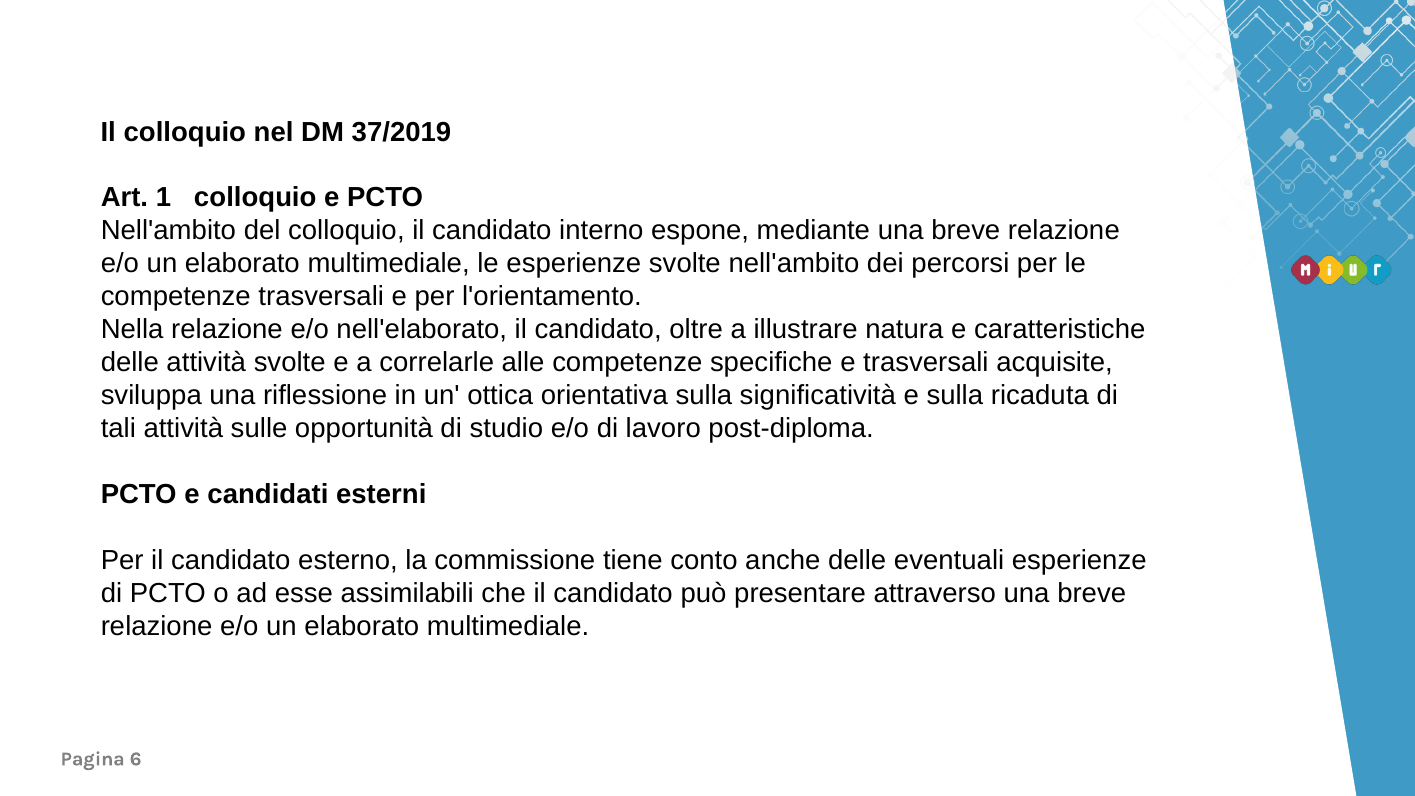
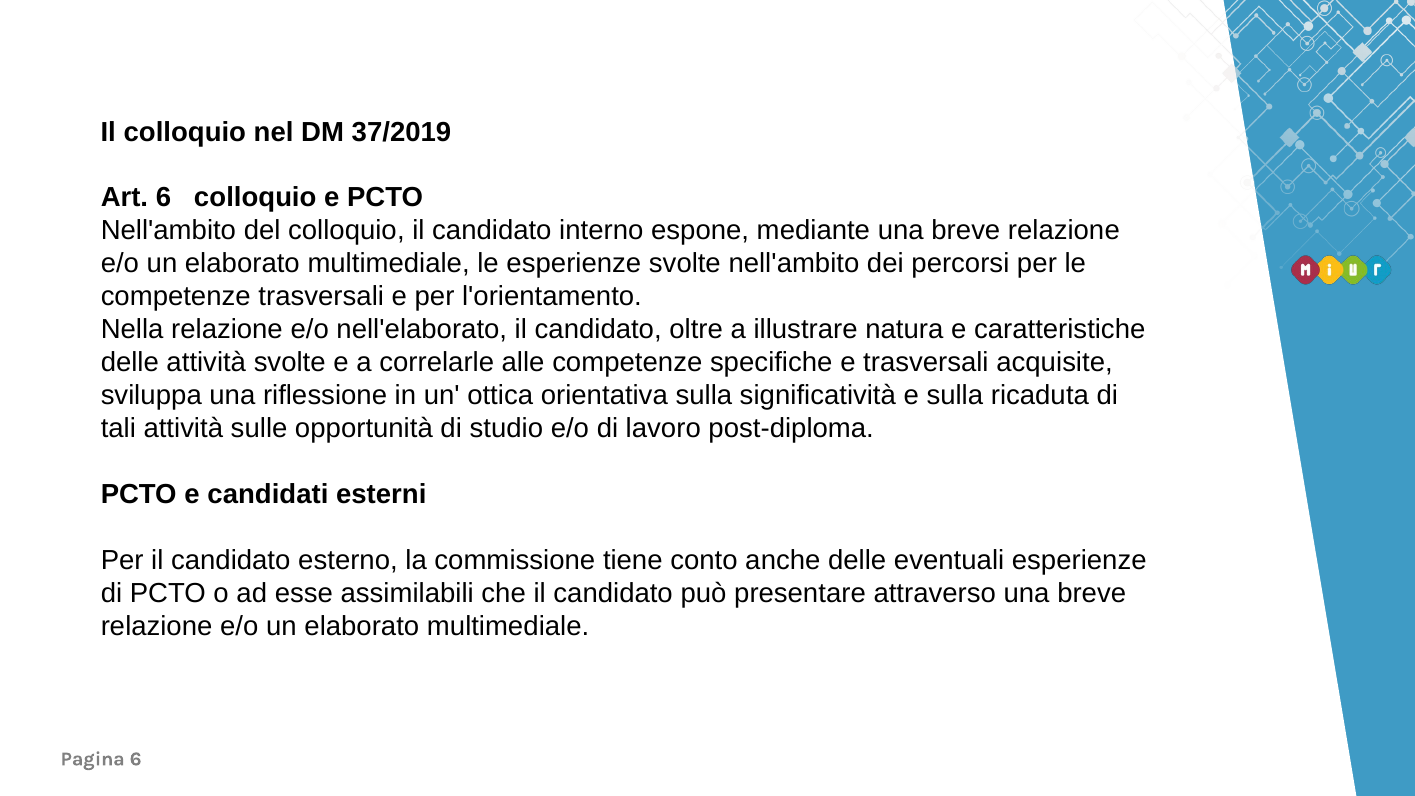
Art 1: 1 -> 6 (164, 197)
